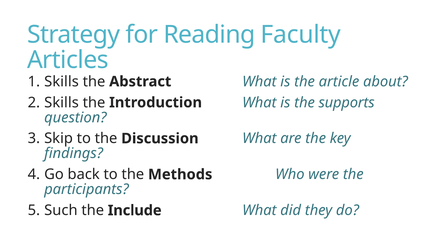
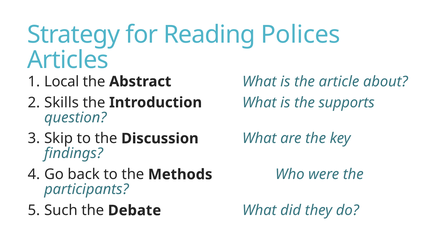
Faculty: Faculty -> Polices (301, 35)
Skills: Skills -> Local (62, 81)
Include: Include -> Debate (135, 210)
